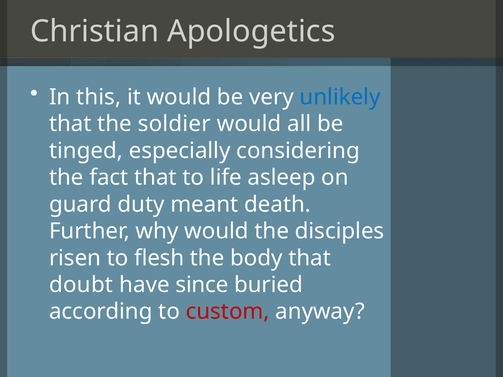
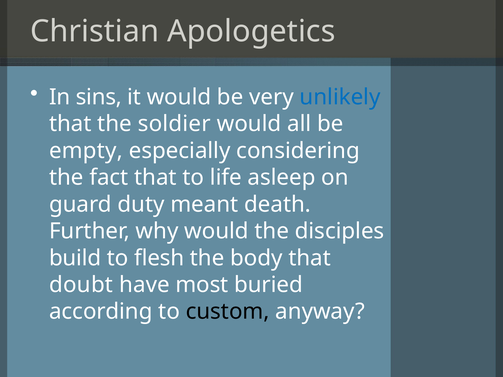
this: this -> sins (99, 97)
tinged: tinged -> empty (86, 151)
risen: risen -> build (75, 258)
since: since -> most (202, 285)
custom colour: red -> black (228, 312)
